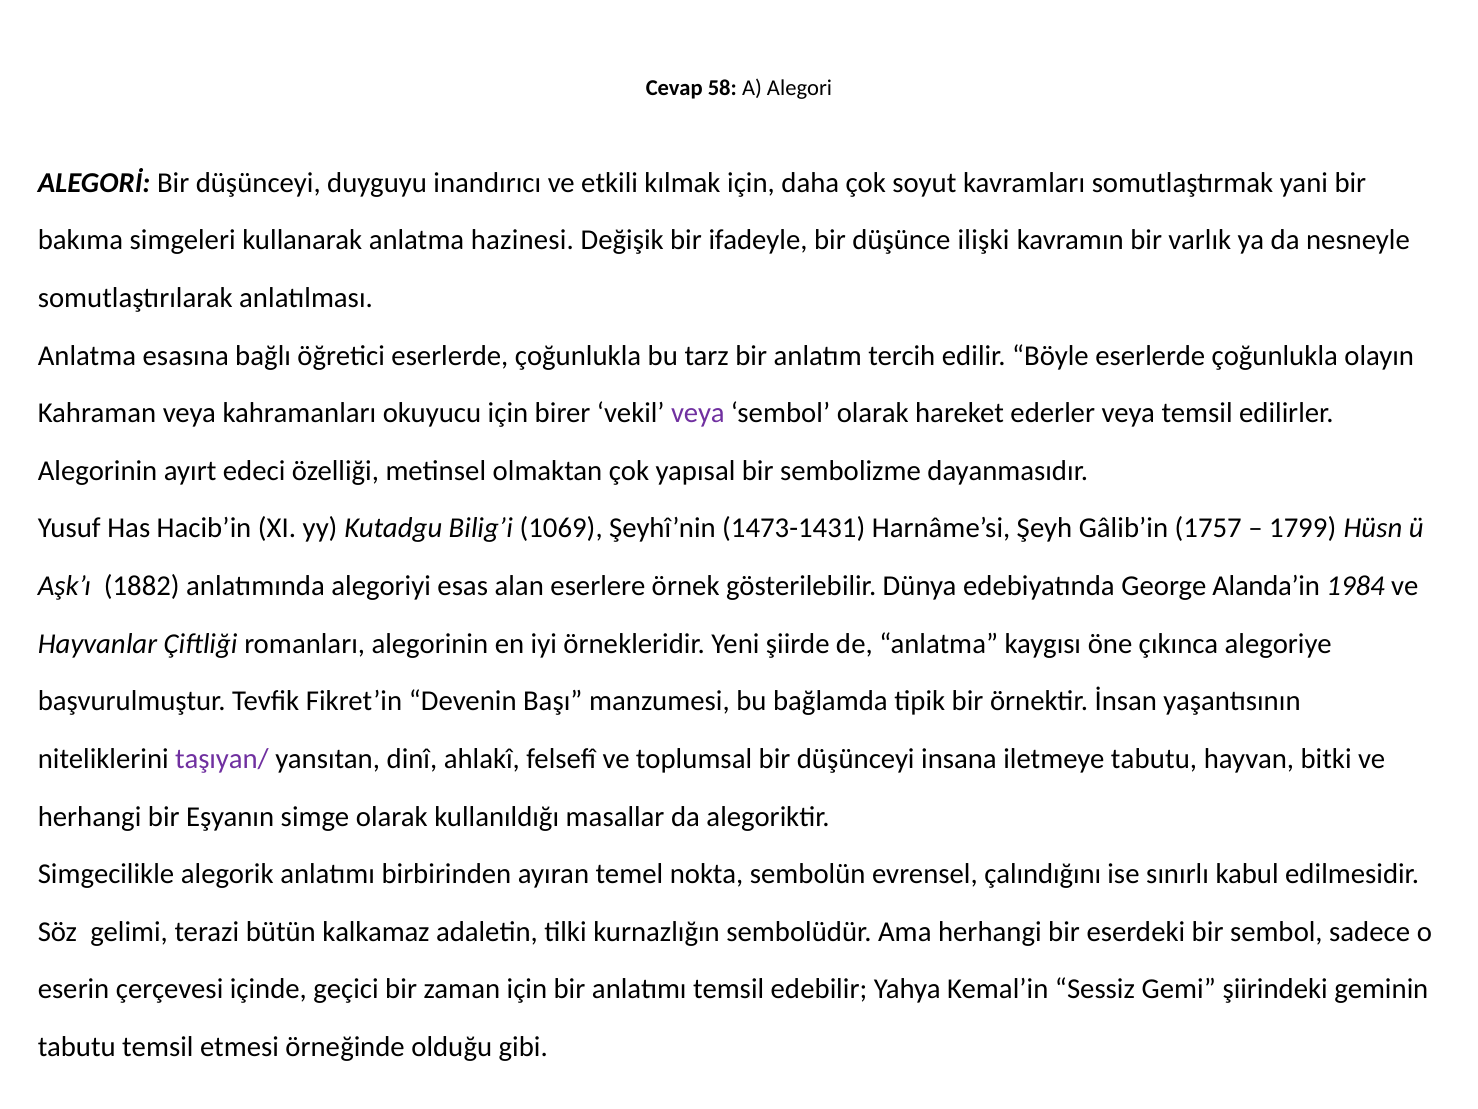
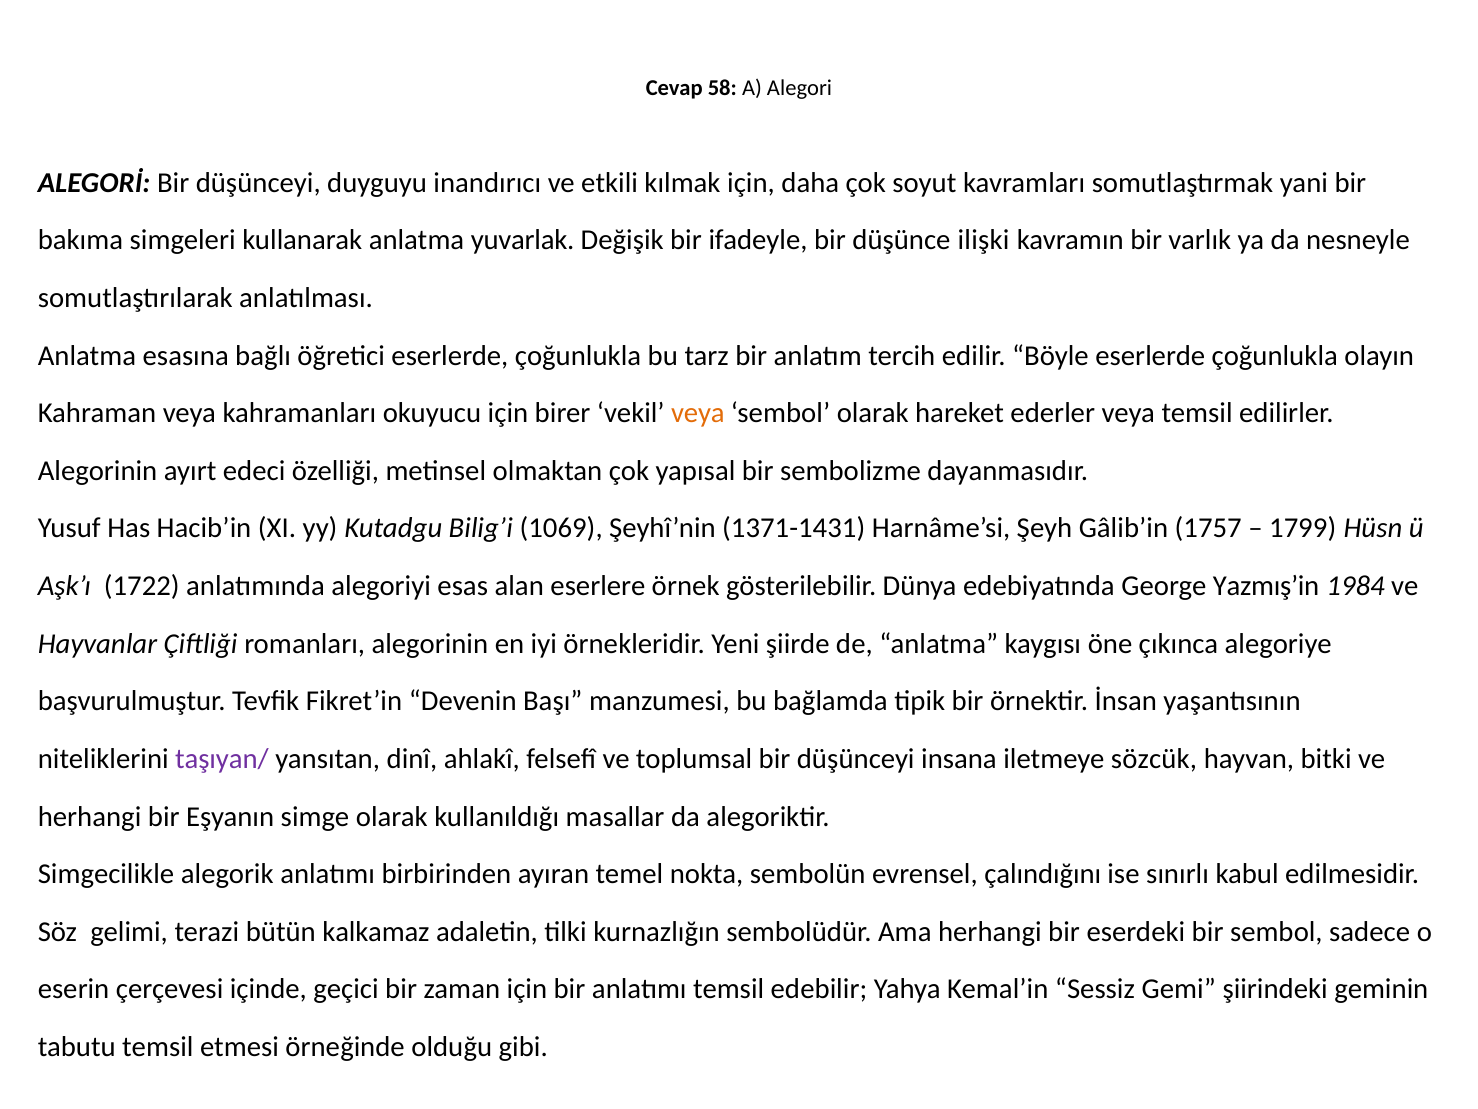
hazinesi: hazinesi -> yuvarlak (523, 240)
veya colour: purple -> orange (698, 413)
1473-1431: 1473-1431 -> 1371-1431 (794, 528)
1882: 1882 -> 1722 (142, 586)
Alanda’in: Alanda’in -> Yazmış’in (1266, 586)
iletmeye tabutu: tabutu -> sözcük (1154, 759)
